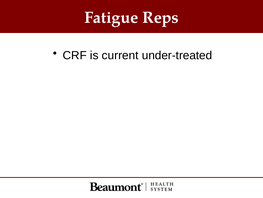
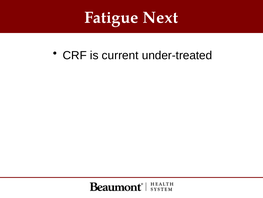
Reps: Reps -> Next (160, 18)
